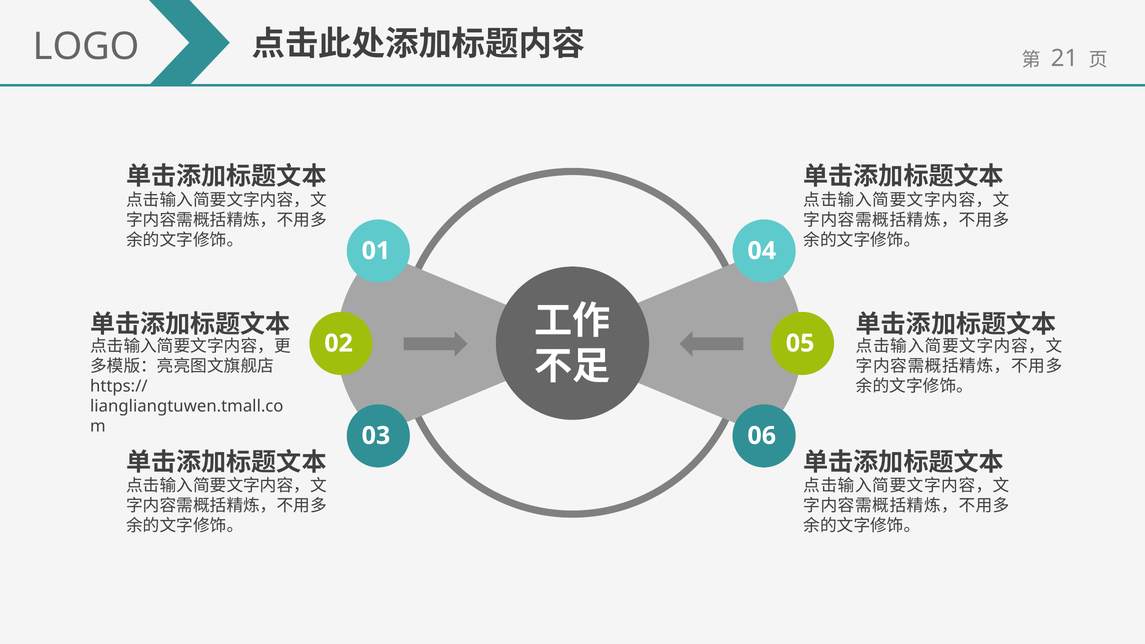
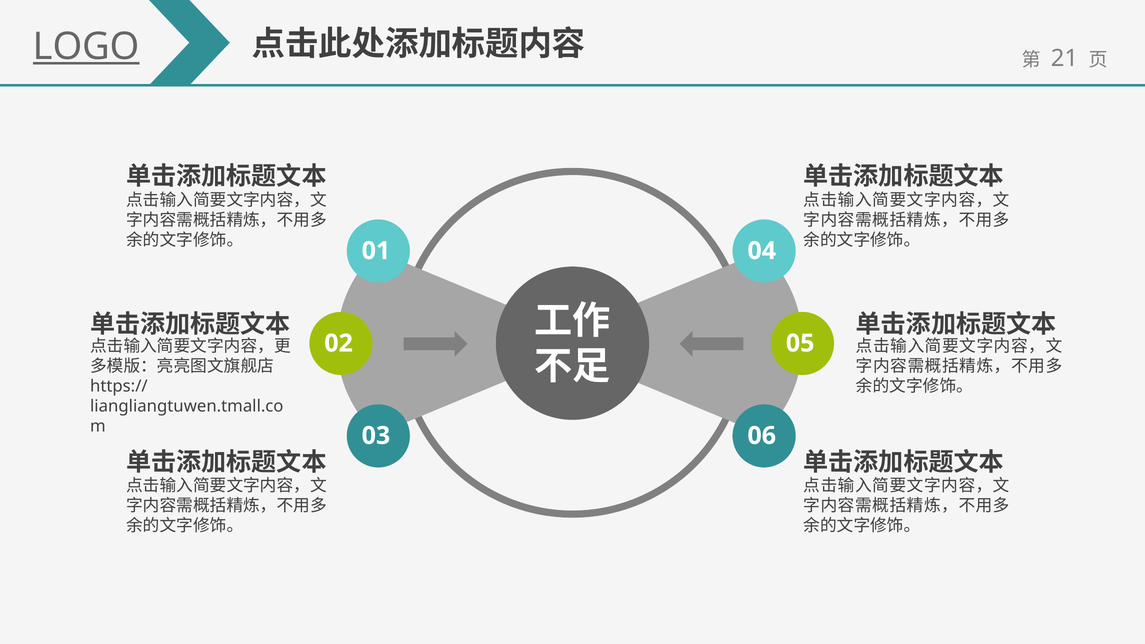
LOGO underline: none -> present (86, 47)
